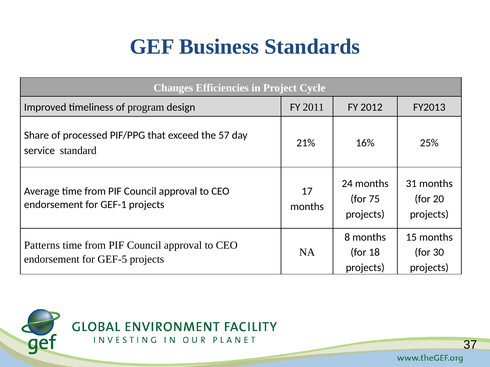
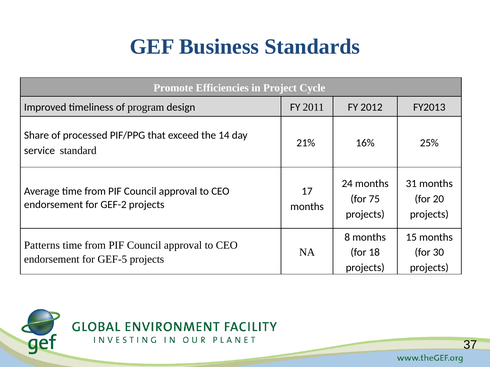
Changes: Changes -> Promote (173, 88)
57: 57 -> 14 (224, 135)
GEF-1: GEF-1 -> GEF-2 (114, 205)
